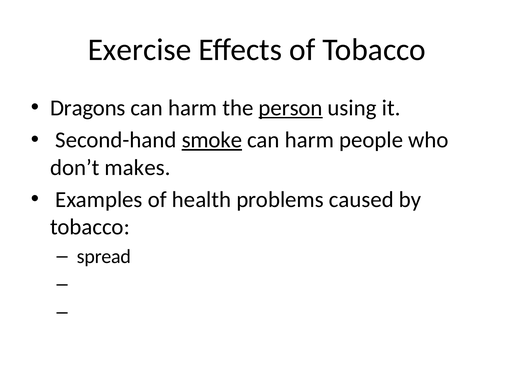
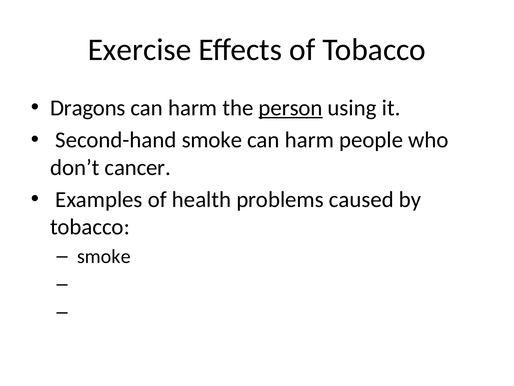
smoke underline: present -> none (212, 140)
makes: makes -> cancer (138, 167)
spread: spread -> smoke (104, 256)
